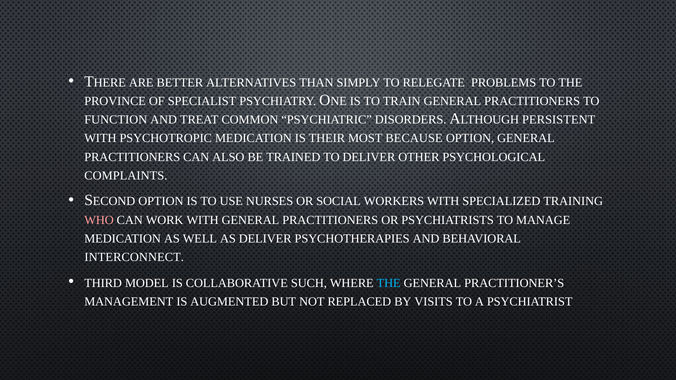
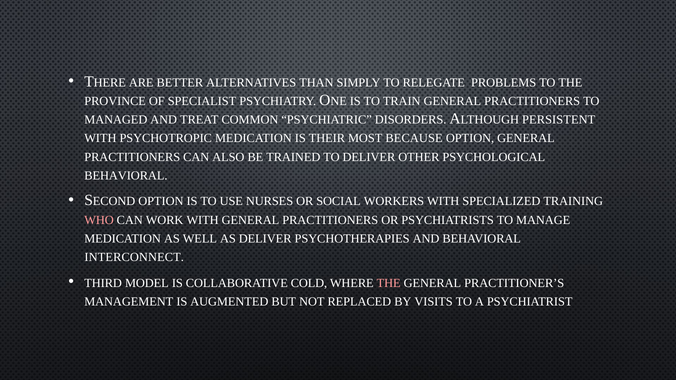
FUNCTION: FUNCTION -> MANAGED (116, 120)
COMPLAINTS: COMPLAINTS -> BEHAVIORAL (126, 176)
SUCH: SUCH -> COLD (309, 283)
THE colour: light blue -> pink (389, 283)
